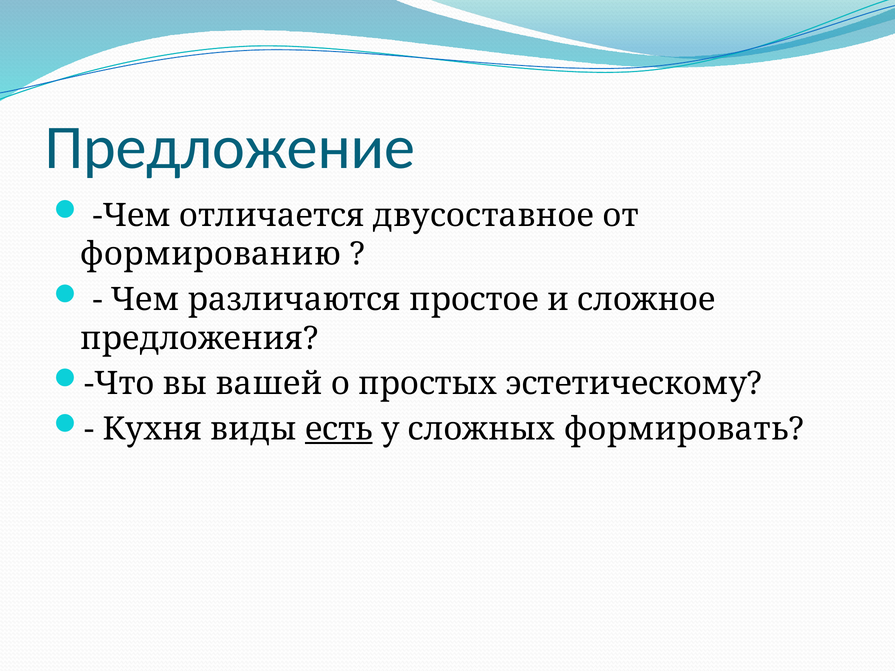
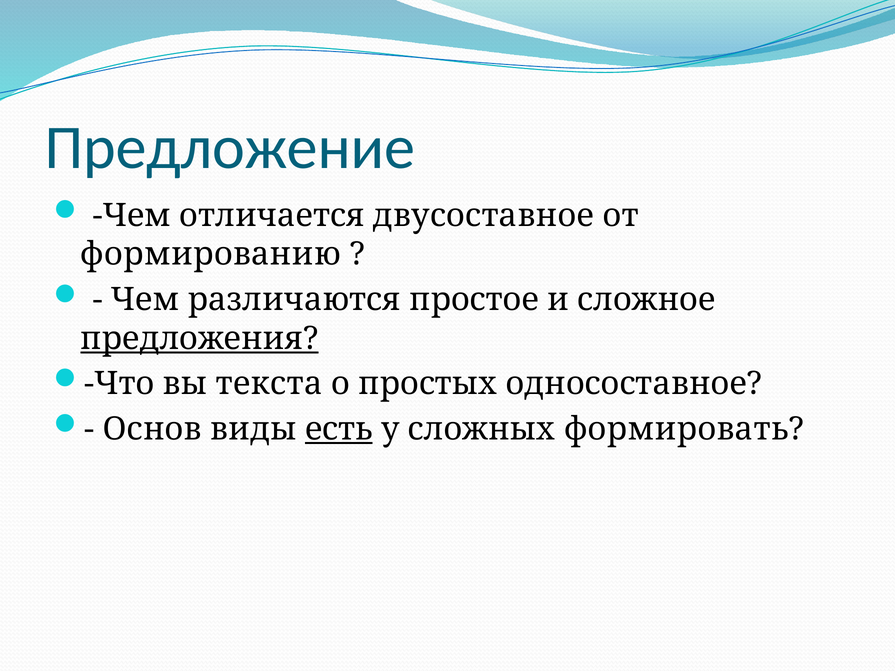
предложения underline: none -> present (199, 339)
вашей: вашей -> текста (269, 384)
эстетическому: эстетическому -> односоставное (634, 384)
Кухня: Кухня -> Основ (152, 429)
